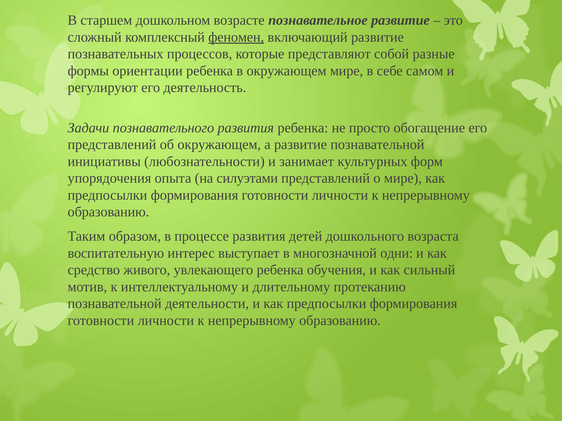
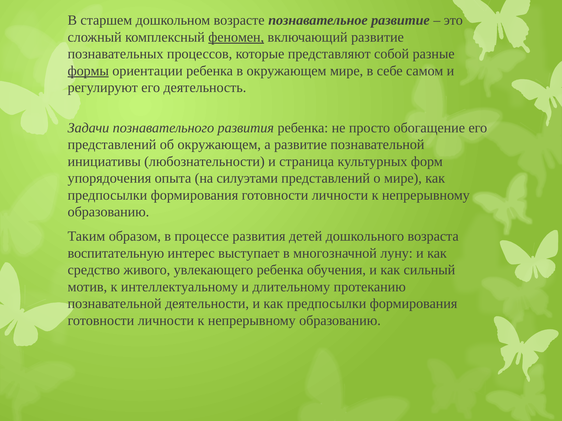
формы underline: none -> present (88, 71)
занимает: занимает -> страница (307, 162)
одни: одни -> луну (397, 253)
